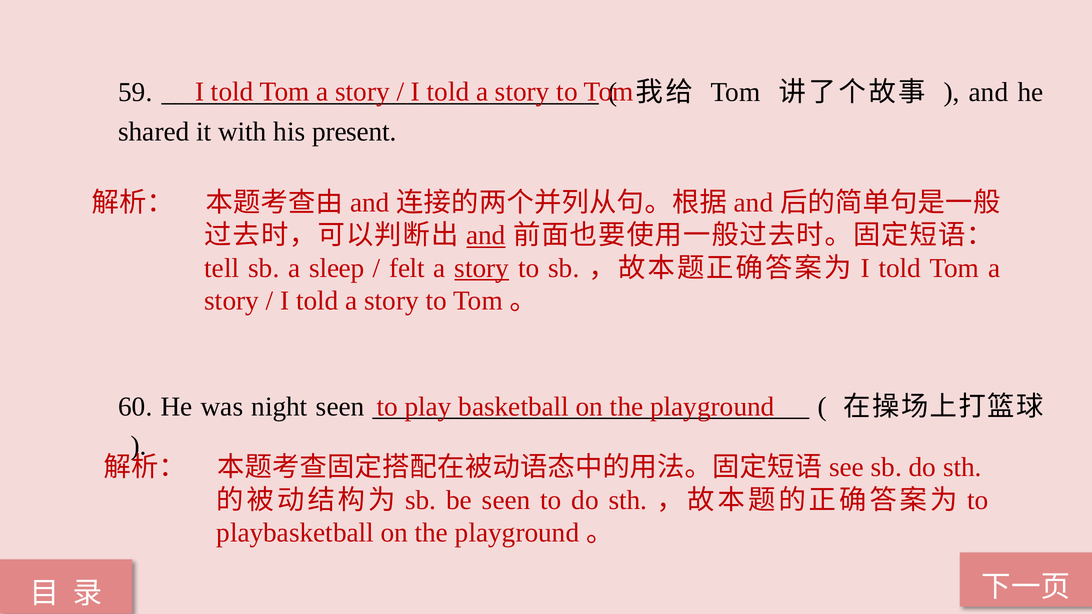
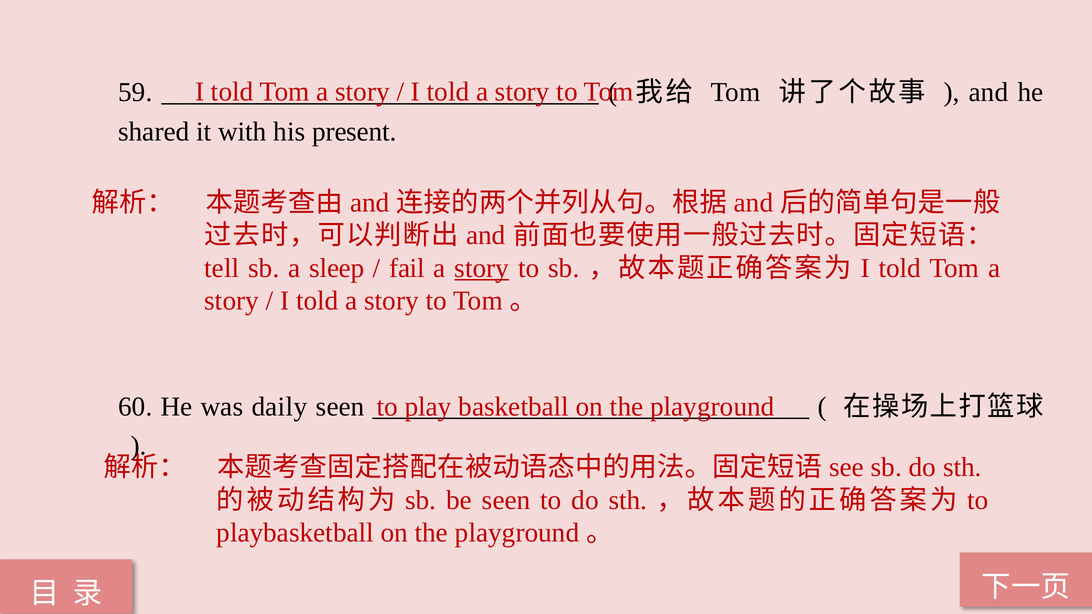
and underline: present -> none (486, 235)
felt: felt -> fail (407, 268)
night: night -> daily (279, 407)
